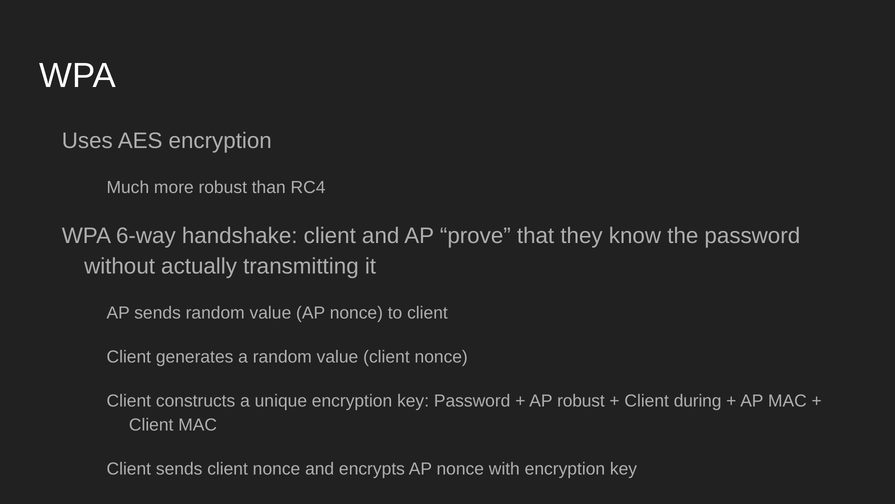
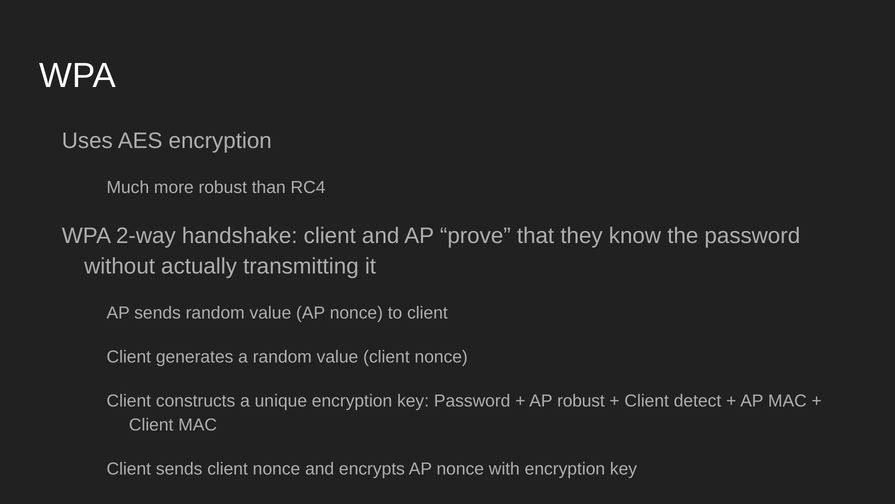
6-way: 6-way -> 2-way (146, 235)
during: during -> detect (698, 400)
